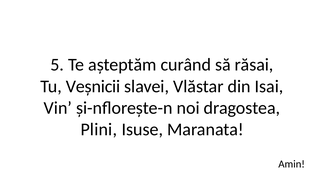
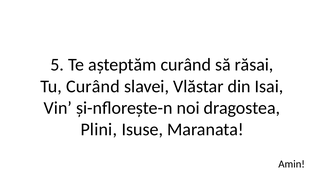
Tu Veșnicii: Veșnicii -> Curând (93, 86)
